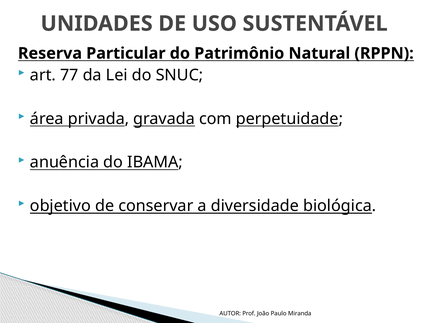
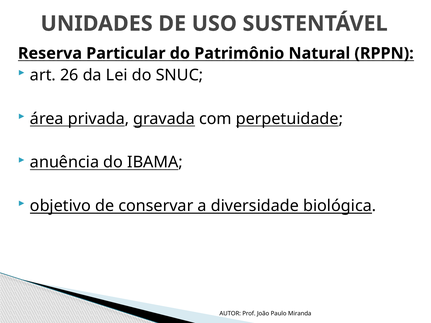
77: 77 -> 26 (69, 75)
